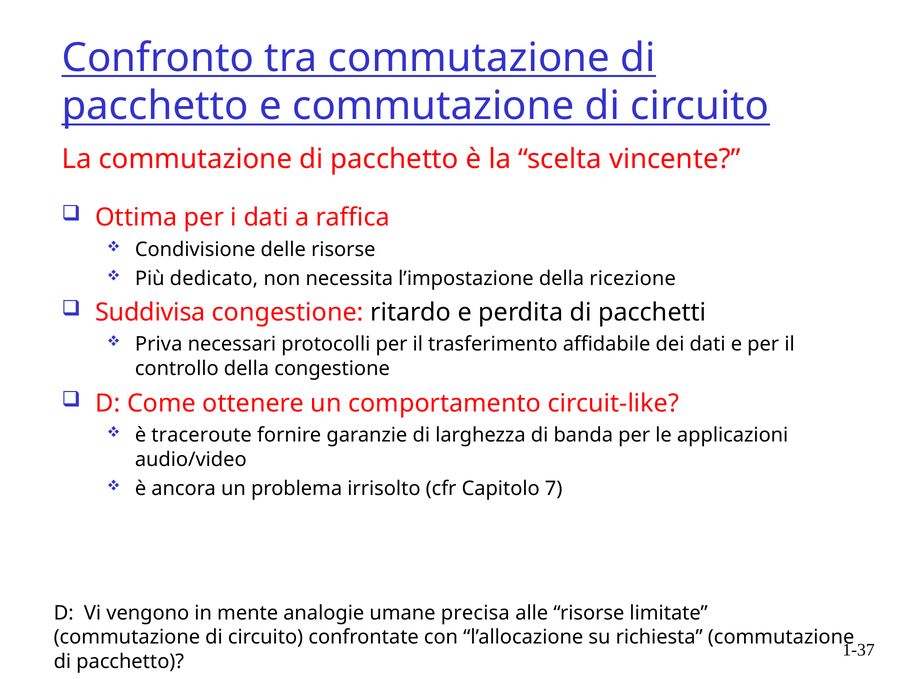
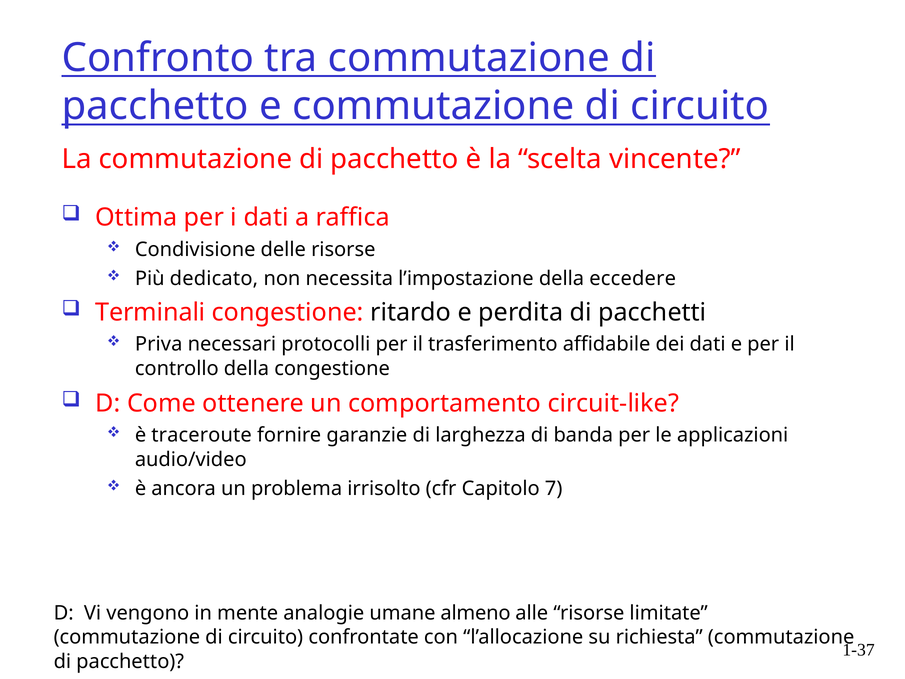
ricezione: ricezione -> eccedere (633, 279)
Suddivisa: Suddivisa -> Terminali (150, 312)
precisa: precisa -> almeno (476, 613)
